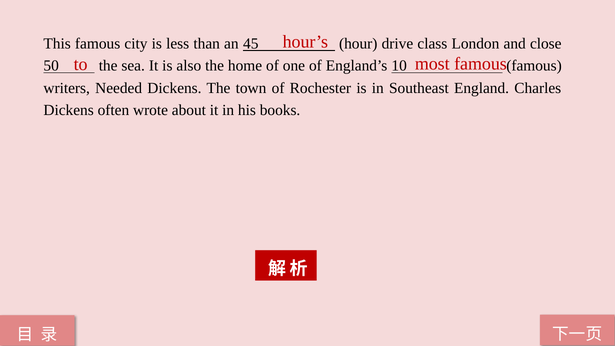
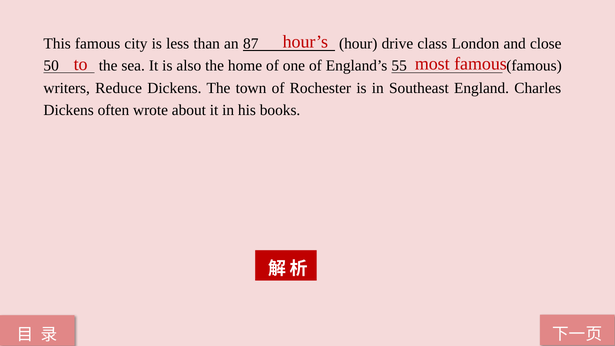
45: 45 -> 87 (251, 44)
10: 10 -> 55 (399, 66)
Needed: Needed -> Reduce (119, 88)
